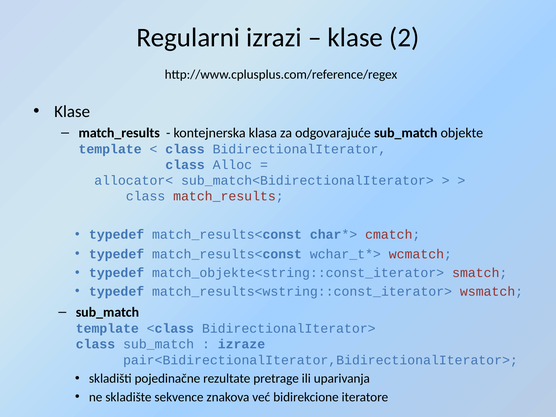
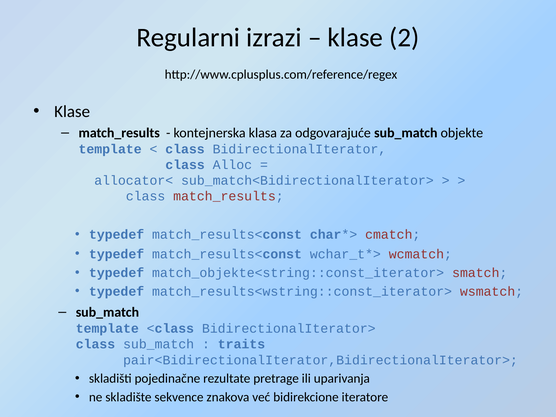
izraze: izraze -> traits (241, 344)
